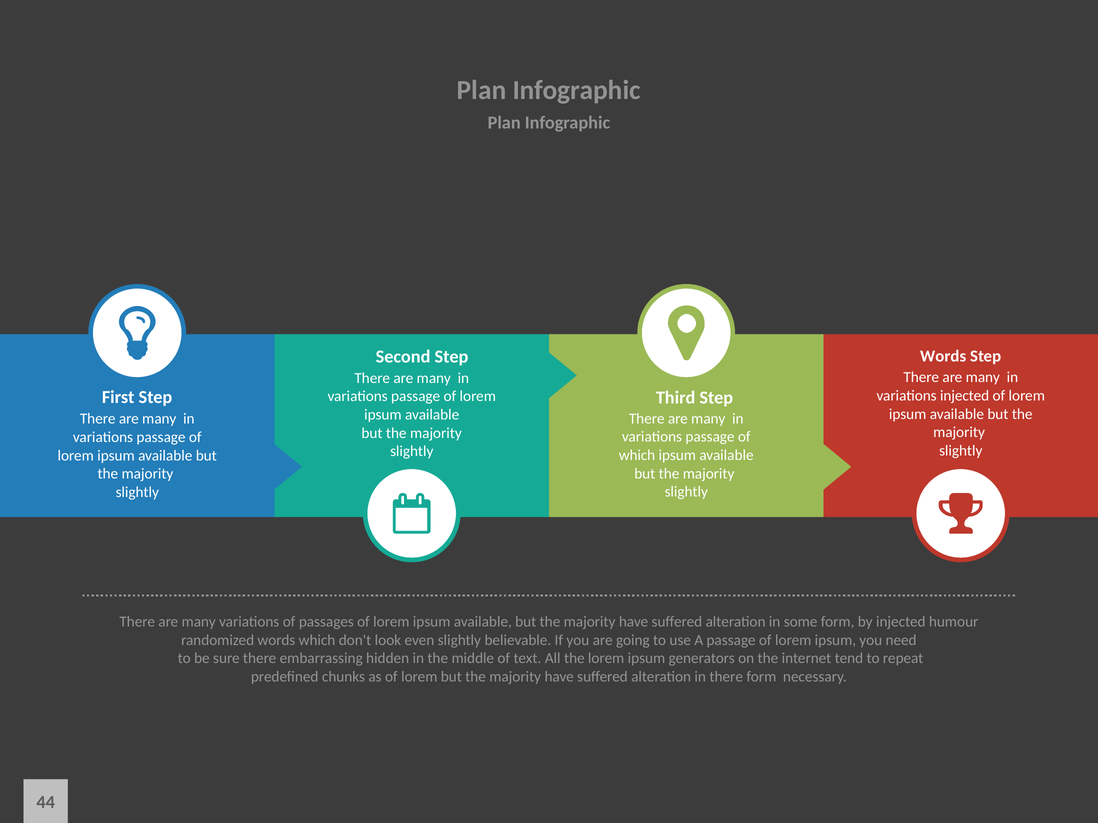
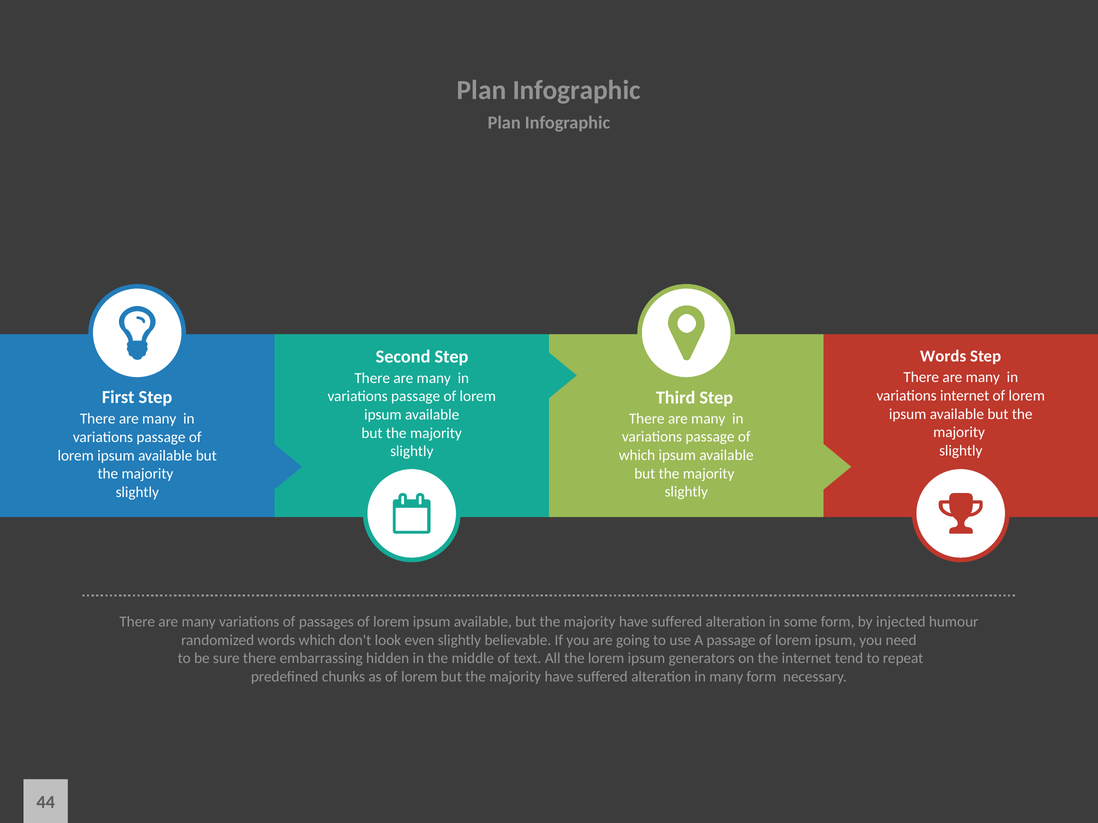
variations injected: injected -> internet (965, 396)
in there: there -> many (726, 677)
